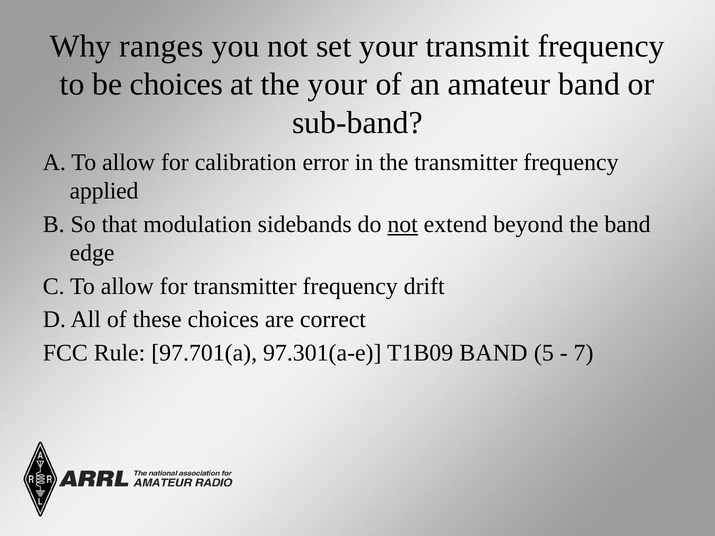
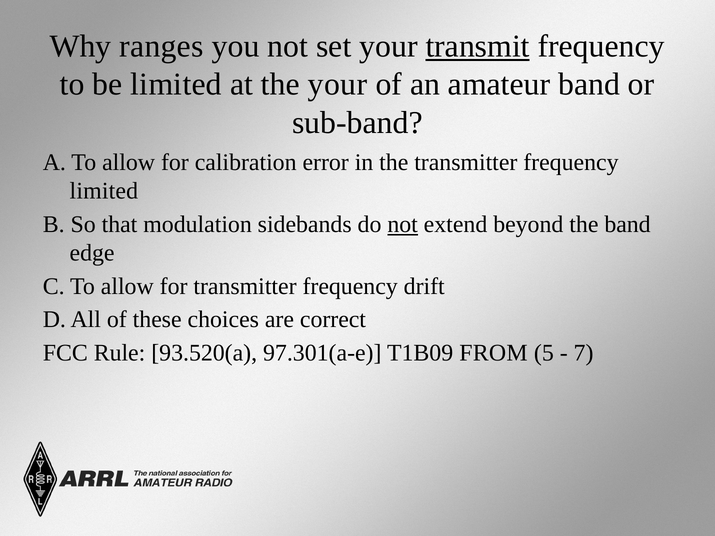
transmit underline: none -> present (478, 46)
be choices: choices -> limited (176, 84)
applied: applied -> limited (104, 191)
97.701(a: 97.701(a -> 93.520(a (204, 353)
T1B09 BAND: BAND -> FROM (493, 353)
